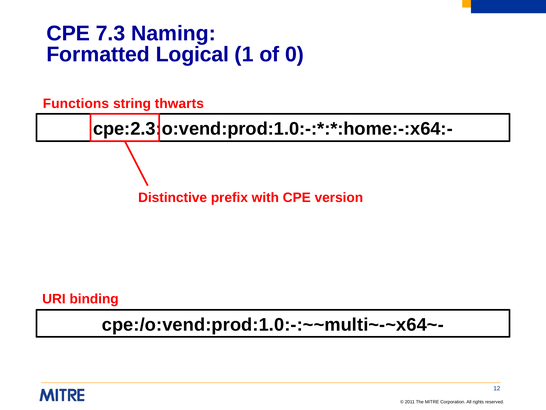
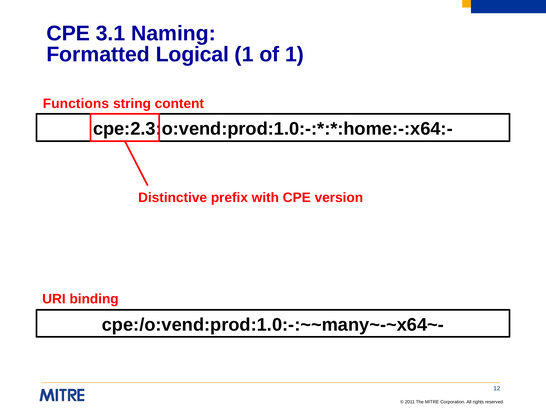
7.3: 7.3 -> 3.1 (111, 33)
of 0: 0 -> 1 (295, 55)
thwarts: thwarts -> content (179, 104)
cpe:/o:vend:prod:1.0:-:~~multi~-~x64~-: cpe:/o:vend:prod:1.0:-:~~multi~-~x64~- -> cpe:/o:vend:prod:1.0:-:~~many~-~x64~- (273, 324)
